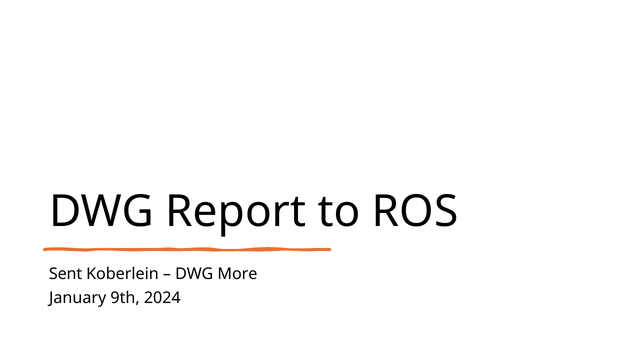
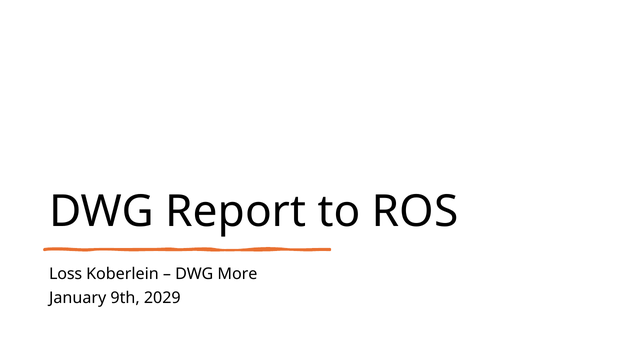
Sent: Sent -> Loss (66, 274)
2024: 2024 -> 2029 (162, 298)
